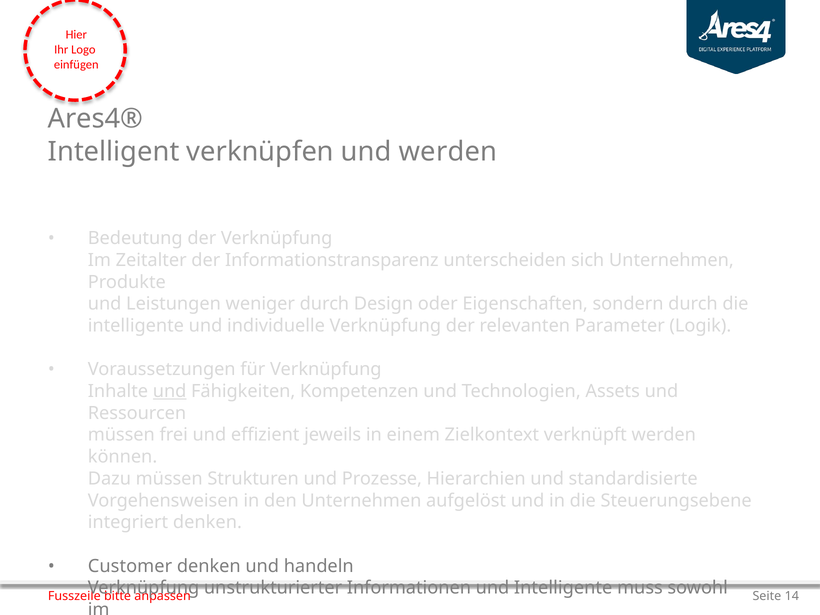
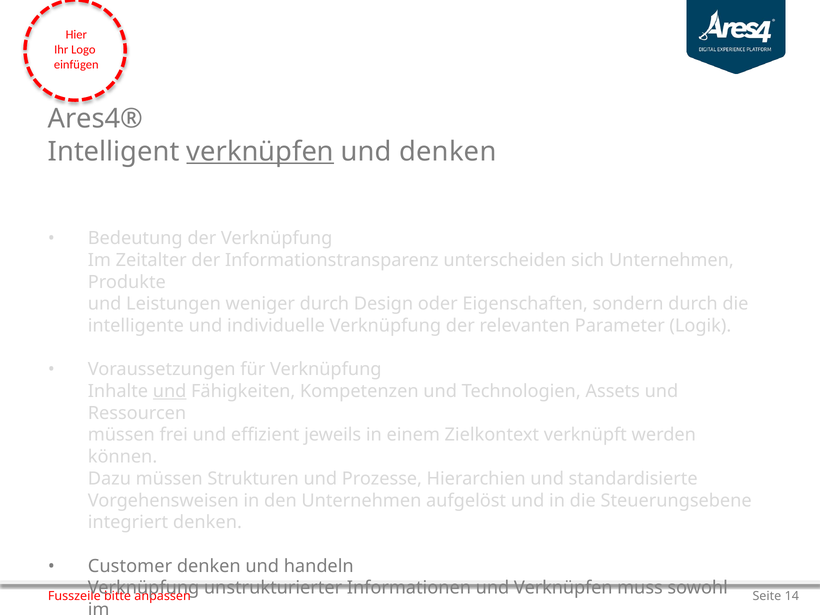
verknüpfen underline: none -> present (260, 152)
und werden: werden -> denken (448, 152)
und Intelligente: Intelligente -> Verknüpfen (563, 588)
